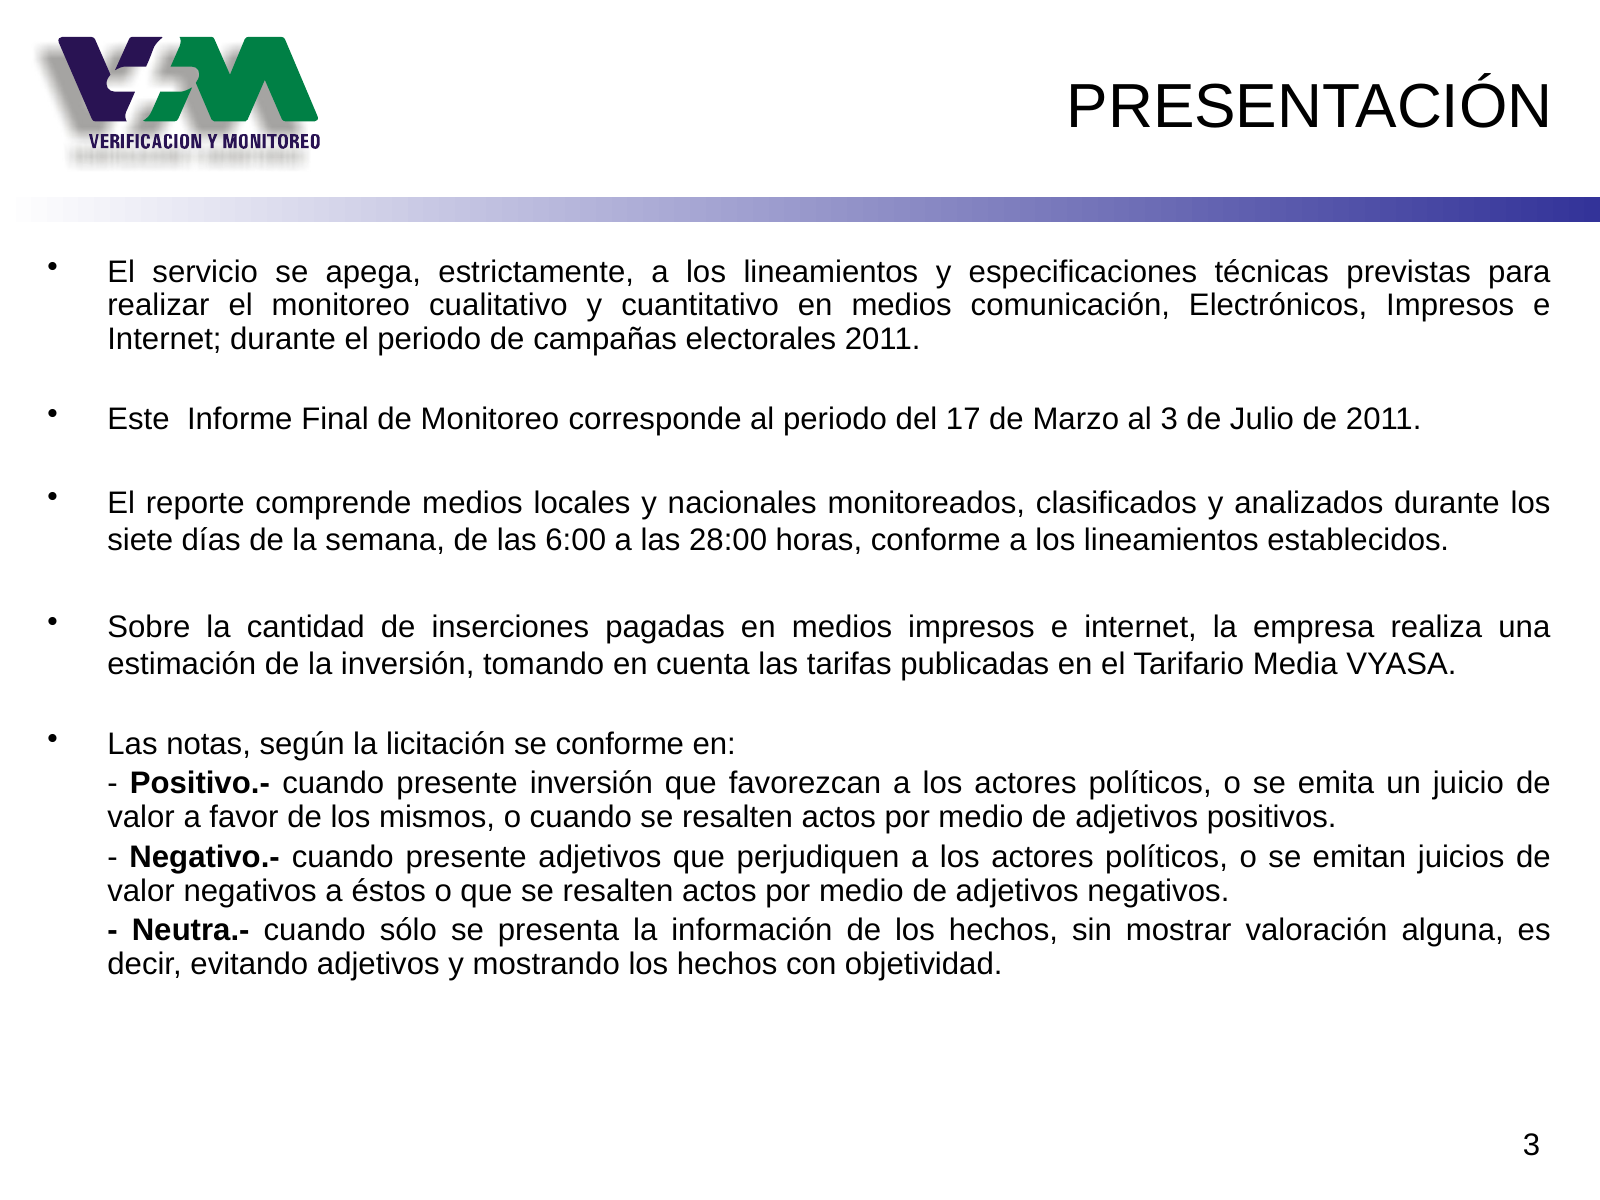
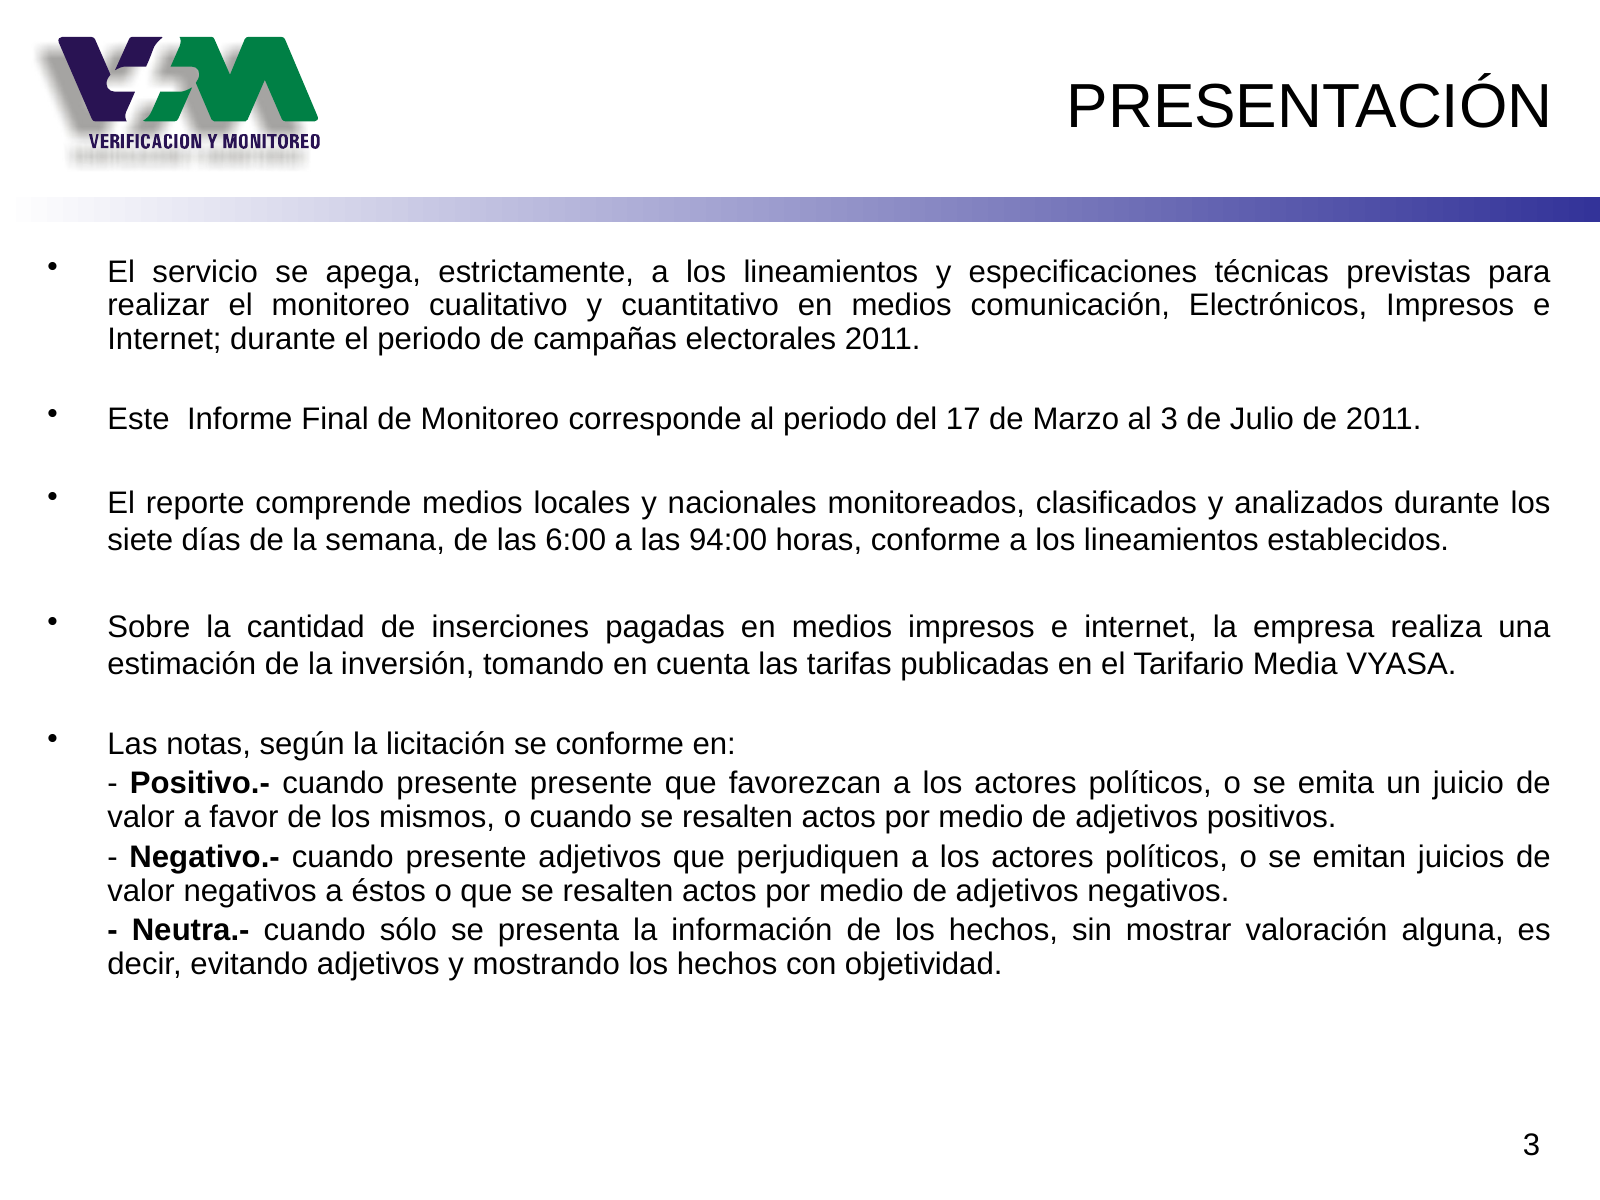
28:00: 28:00 -> 94:00 (728, 540)
presente inversión: inversión -> presente (591, 784)
